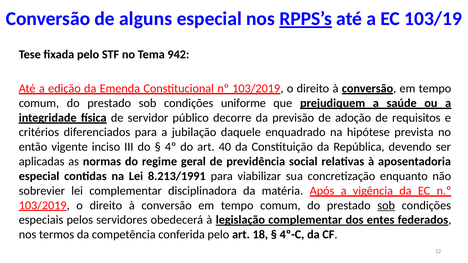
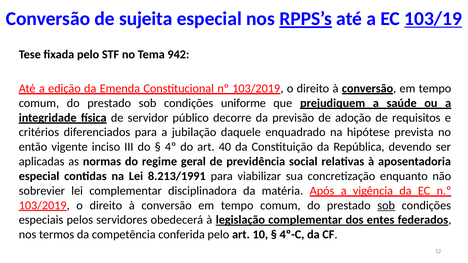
alguns: alguns -> sujeita (146, 19)
103/19 underline: none -> present (433, 19)
18: 18 -> 10 (260, 235)
